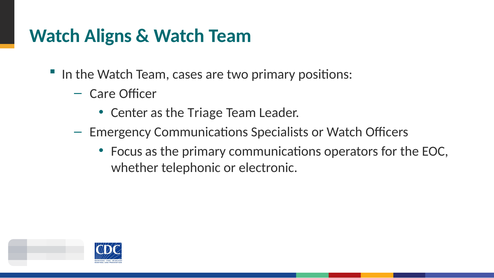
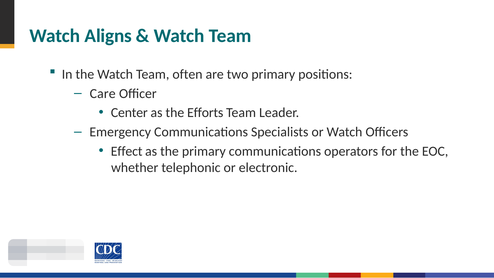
cases: cases -> often (187, 74)
Triage: Triage -> Efforts (205, 113)
Focus: Focus -> Effect (127, 151)
